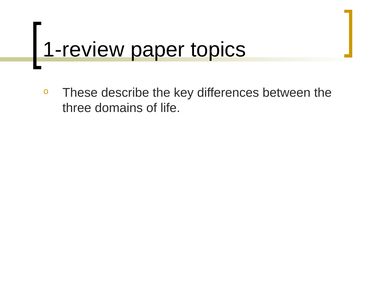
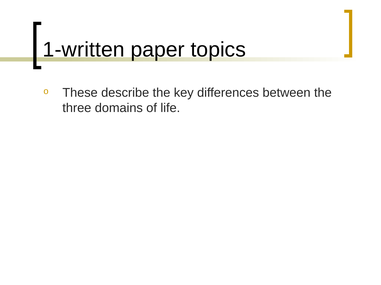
1-review: 1-review -> 1-written (84, 50)
